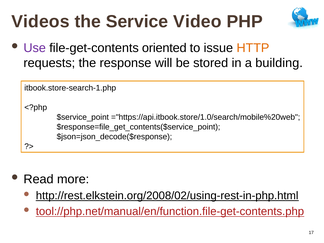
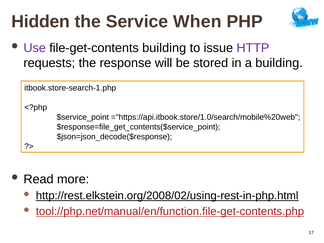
Videos: Videos -> Hidden (41, 21)
Video: Video -> When (197, 21)
file-get-contents oriented: oriented -> building (164, 48)
HTTP colour: orange -> purple (253, 48)
